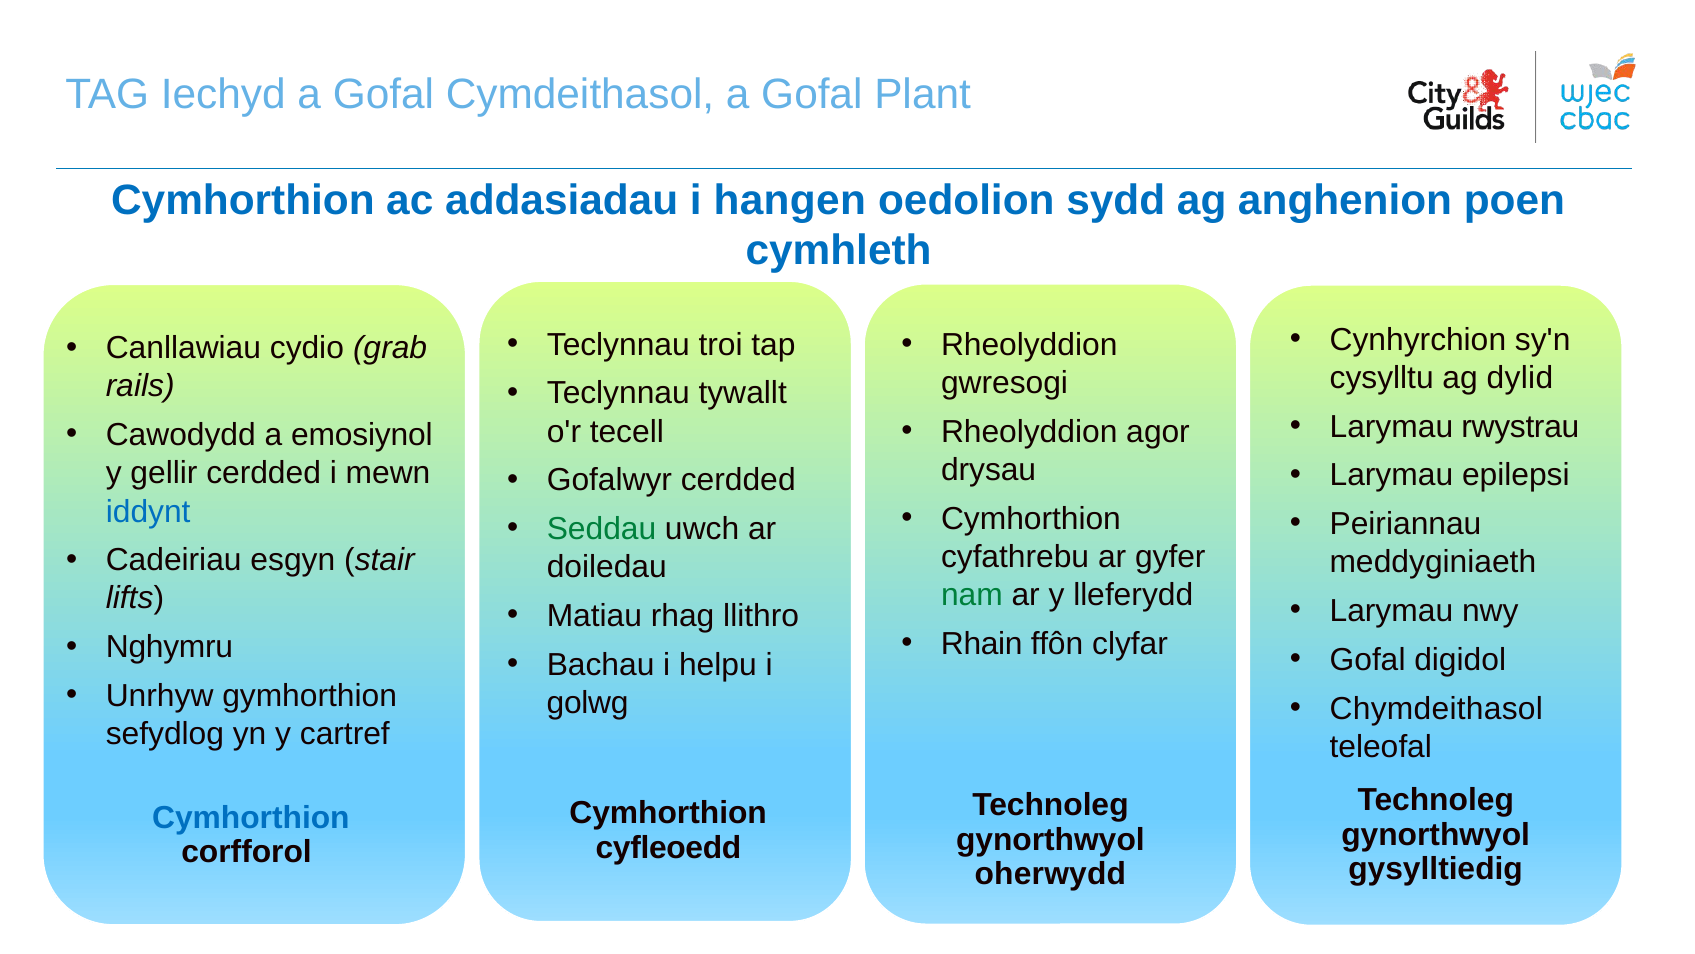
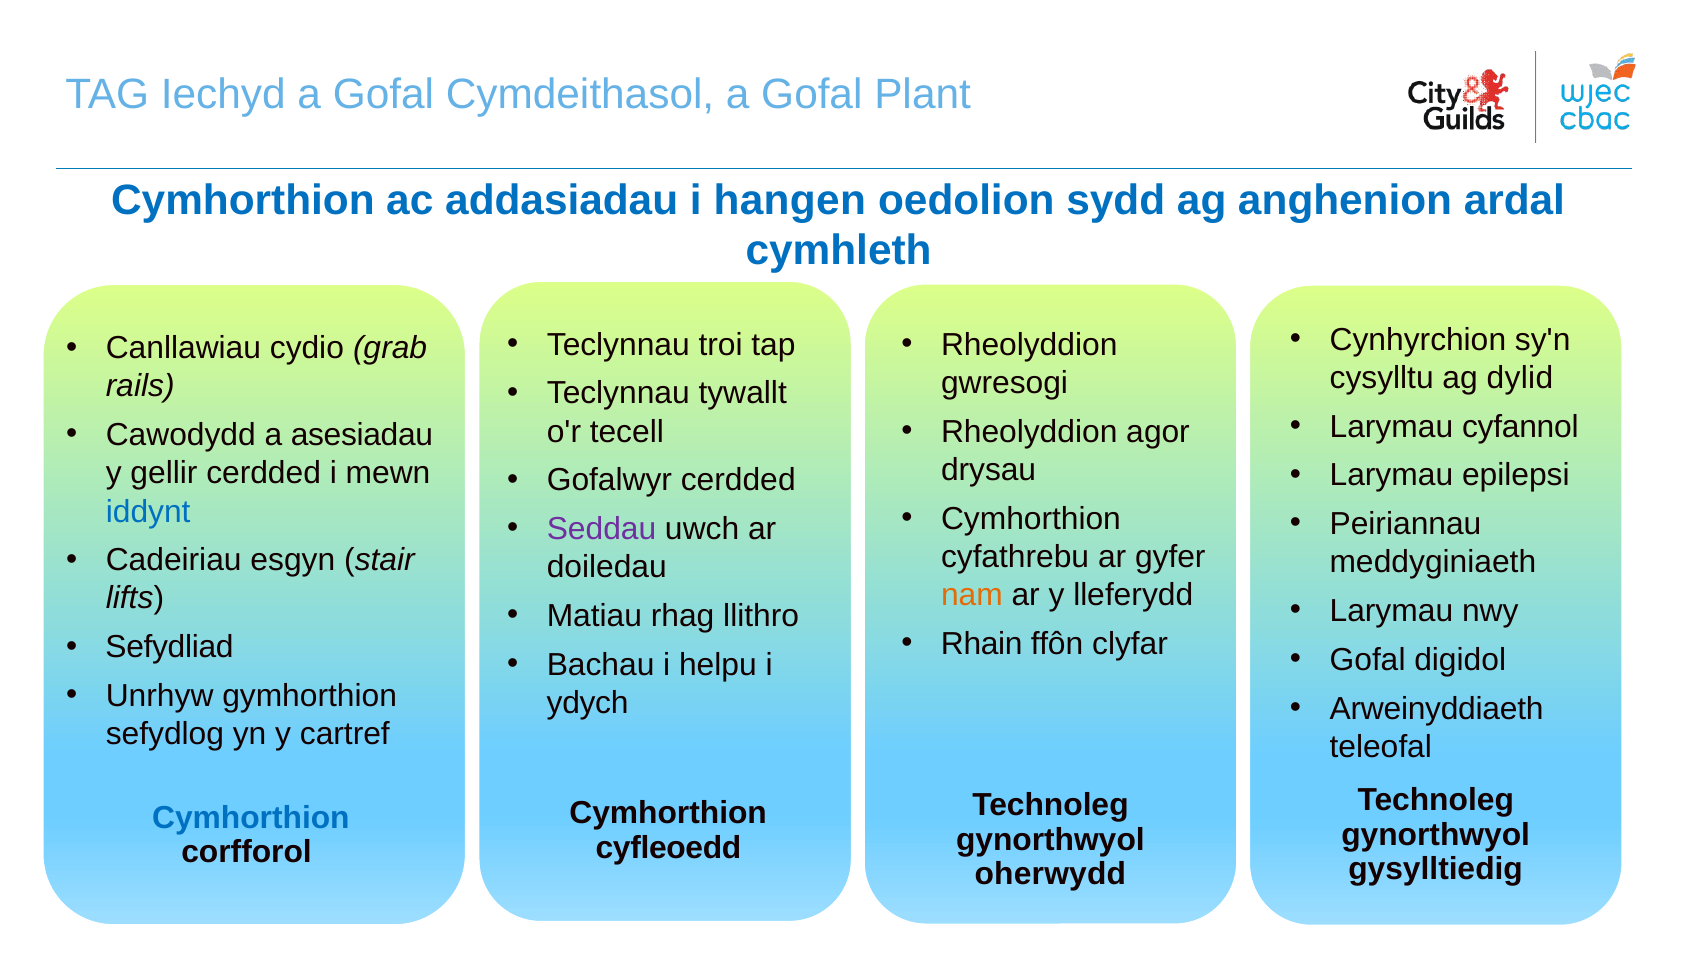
poen: poen -> ardal (1514, 200)
rwystrau: rwystrau -> cyfannol (1520, 426)
emosiynol: emosiynol -> asesiadau (362, 435)
Seddau colour: green -> purple (602, 529)
nam colour: green -> orange (972, 595)
Nghymru: Nghymru -> Sefydliad (169, 647)
golwg: golwg -> ydych (588, 703)
Chymdeithasol: Chymdeithasol -> Arweinyddiaeth (1437, 708)
